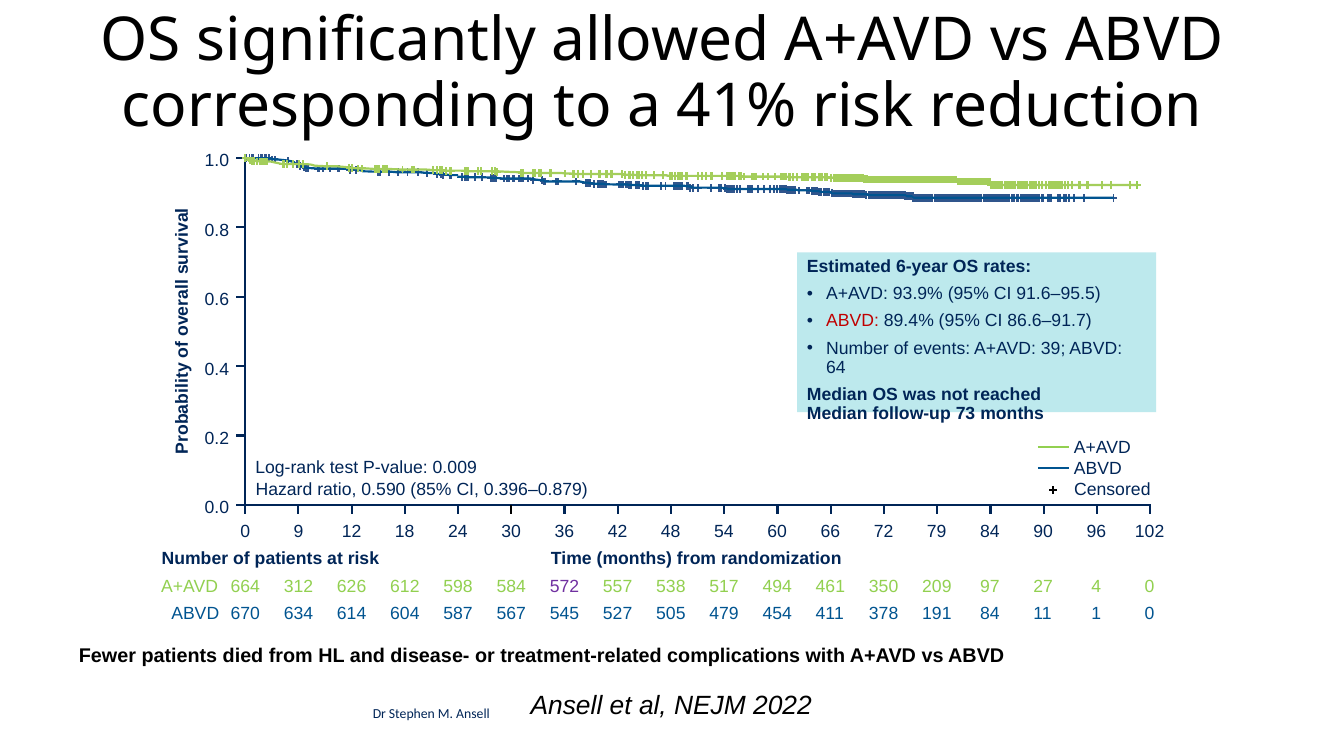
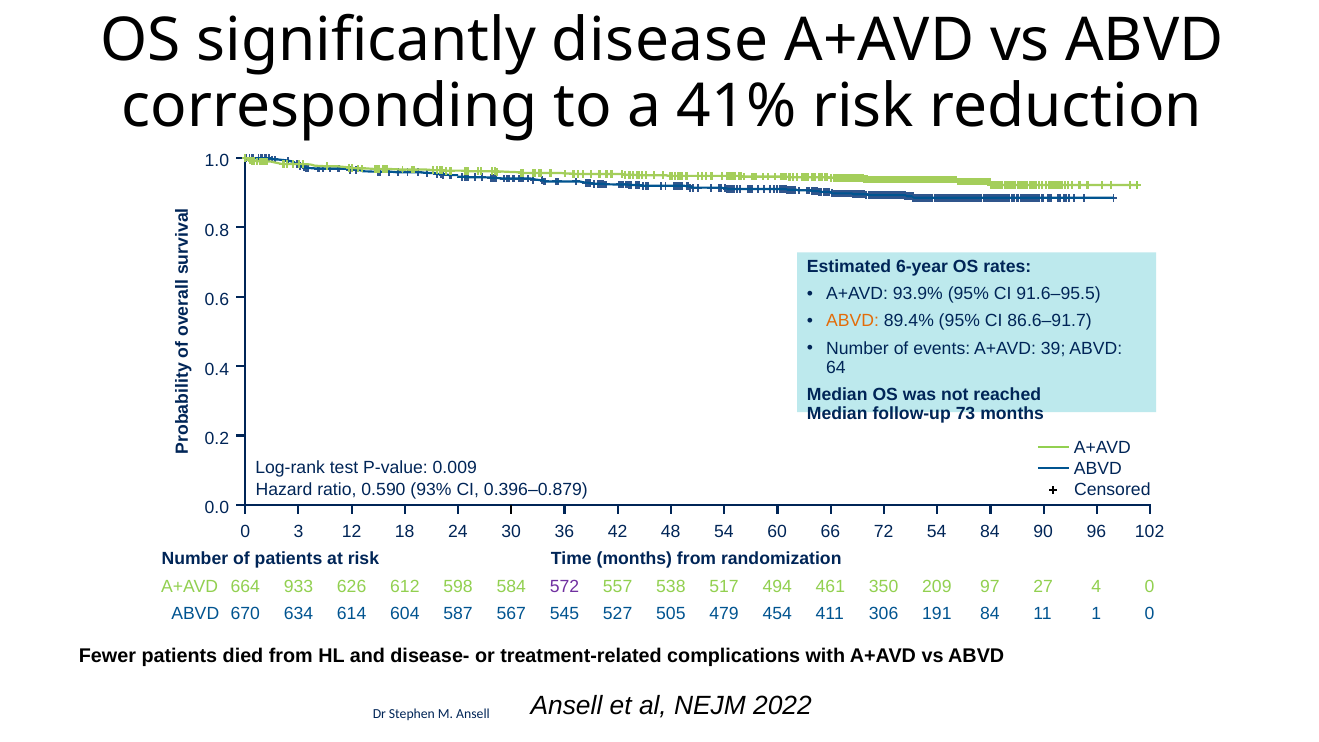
allowed: allowed -> disease (660, 41)
ABVD colour: red -> orange (853, 321)
85%: 85% -> 93% (431, 489)
9: 9 -> 3 (298, 531)
72 79: 79 -> 54 (937, 531)
312: 312 -> 933 (298, 587)
378: 378 -> 306 (884, 614)
